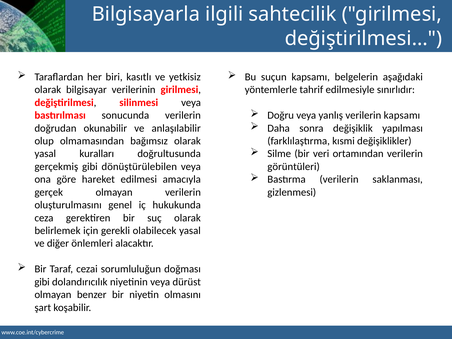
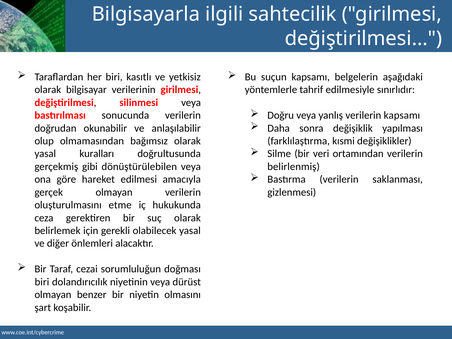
görüntüleri: görüntüleri -> belirlenmiş (294, 167)
genel: genel -> etme (120, 205)
gibi: gibi -> biri (42, 282)
